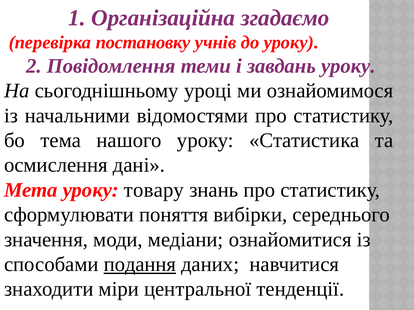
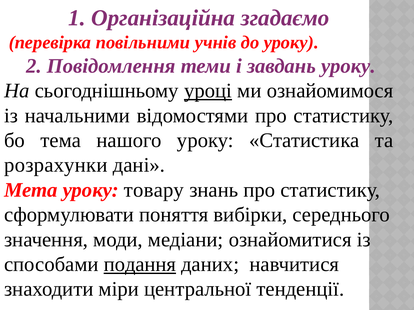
постановку: постановку -> повільними (143, 42)
уроці underline: none -> present (208, 91)
осмислення: осмислення -> розрахунки (56, 165)
